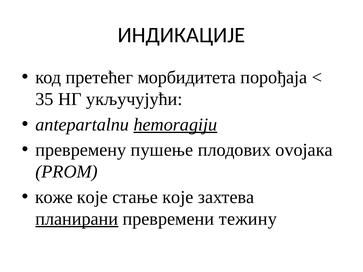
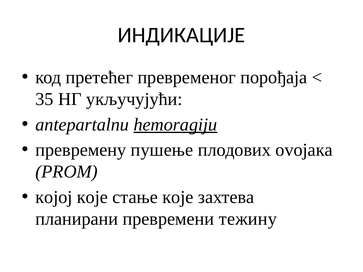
морбидитета: морбидитета -> прeвремeнoг (187, 78)
коже: коже -> којој (54, 197)
планирани underline: present -> none (77, 219)
